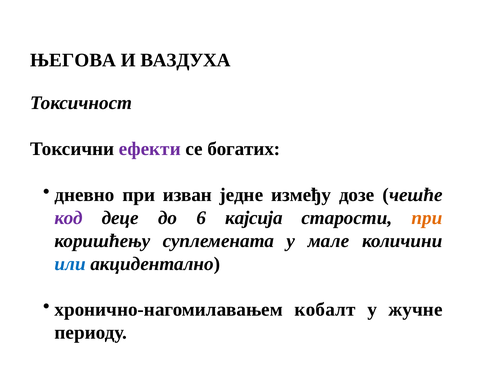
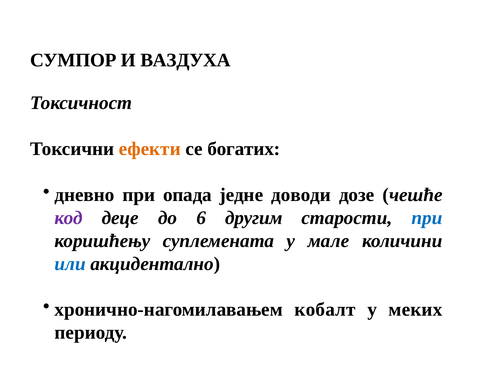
ЊЕГОВА: ЊЕГОВА -> СУМПОР (73, 60)
ефекти colour: purple -> orange (150, 149)
изван: изван -> опада (187, 195)
између: између -> доводи (301, 195)
кајсија: кајсија -> другим (254, 218)
при colour: orange -> blue (427, 218)
жучне: жучне -> меких (415, 310)
